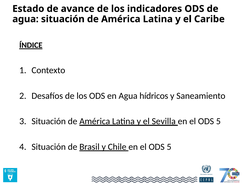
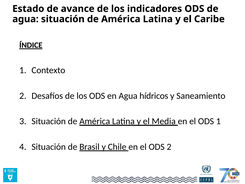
Sevilla: Sevilla -> Media (164, 121)
5: 5 -> 1 (218, 121)
5: 5 -> 2 (169, 147)
